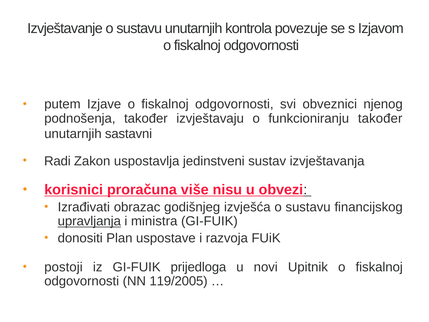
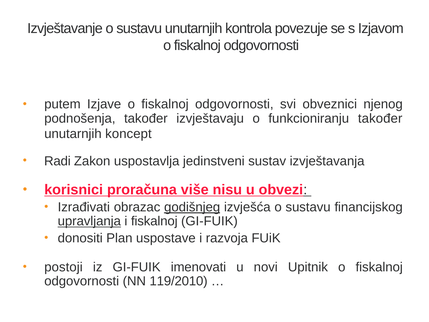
sastavni: sastavni -> koncept (128, 134)
godišnjeg underline: none -> present (192, 207)
i ministra: ministra -> fiskalnoj (154, 221)
prijedloga: prijedloga -> imenovati (198, 267)
119/2005: 119/2005 -> 119/2010 (179, 281)
